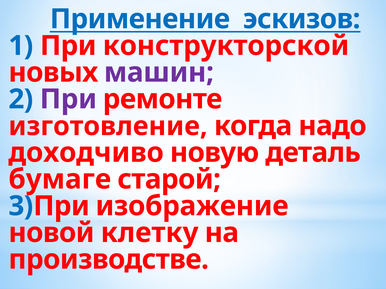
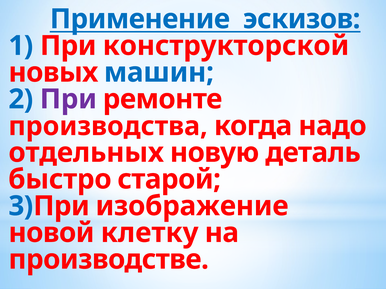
машин colour: purple -> blue (159, 73)
изготовление: изготовление -> пpоизводства (108, 126)
доходчиво: доходчиво -> отдельных (86, 153)
бумаге: бумаге -> быстро (60, 180)
